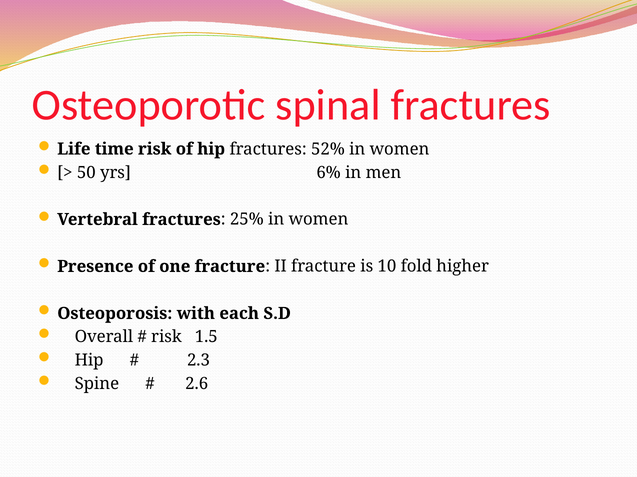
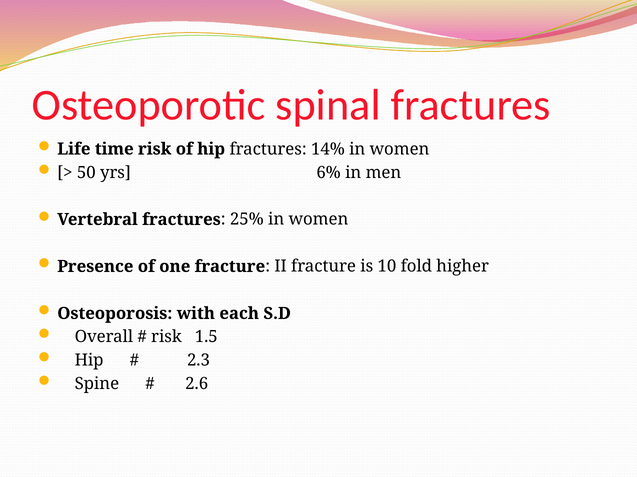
52%: 52% -> 14% (328, 149)
